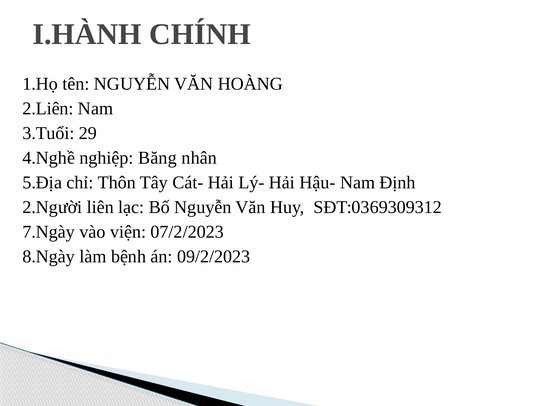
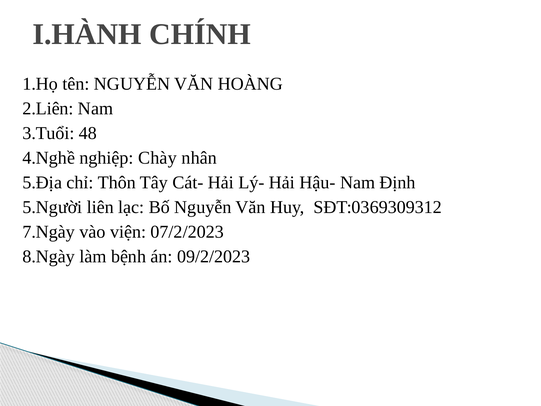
29: 29 -> 48 (88, 133)
Băng: Băng -> Chày (158, 158)
2.Người: 2.Người -> 5.Người (52, 207)
